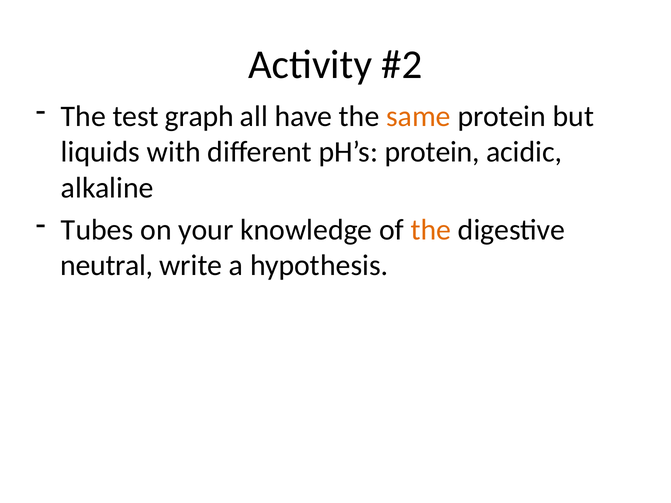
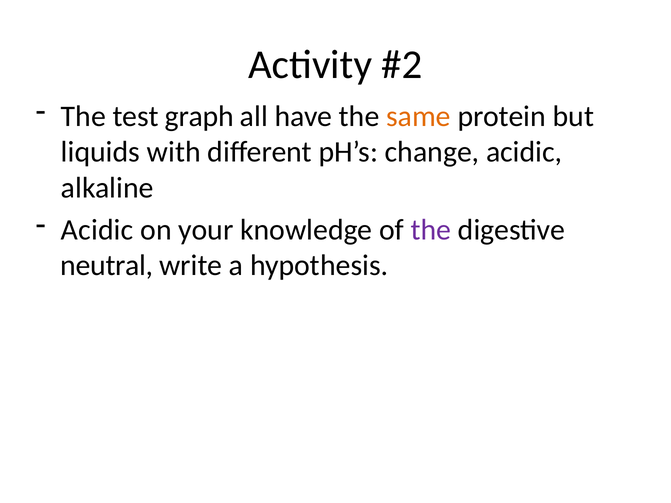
pH’s protein: protein -> change (432, 152)
Tubes: Tubes -> Acidic (97, 230)
the colour: orange -> purple (431, 230)
